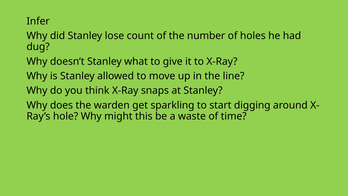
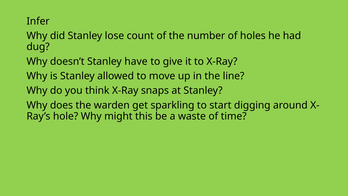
what: what -> have (136, 61)
